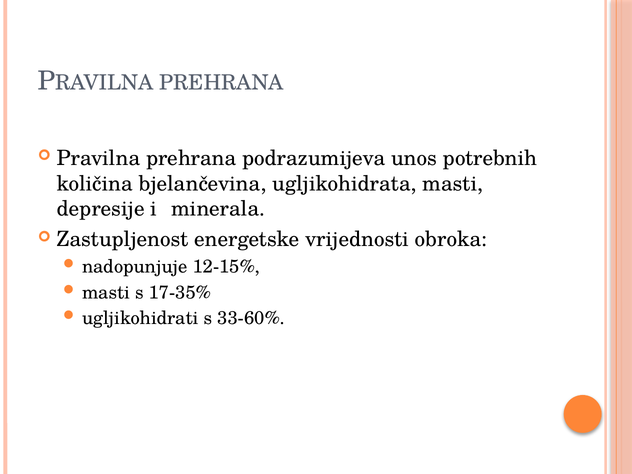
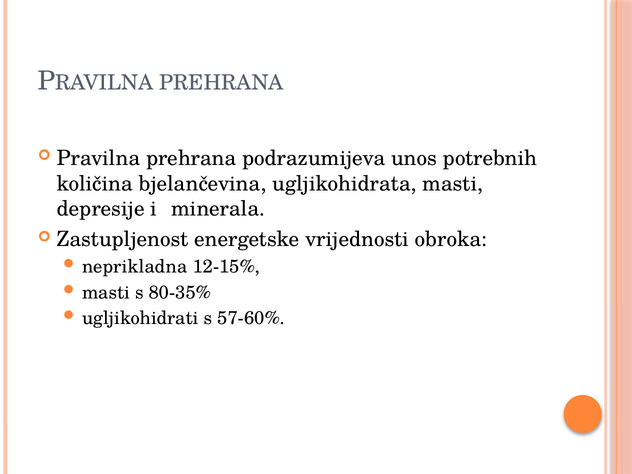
nadopunjuje: nadopunjuje -> neprikladna (135, 267)
17-35%: 17-35% -> 80-35% (180, 292)
33-60%: 33-60% -> 57-60% (251, 318)
